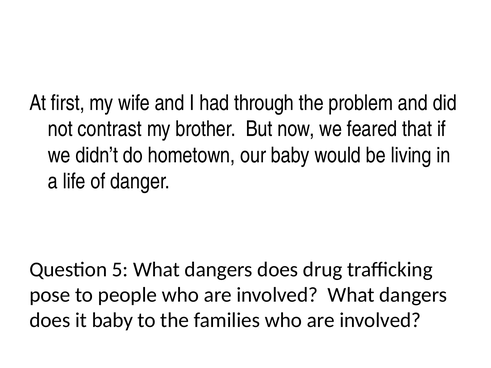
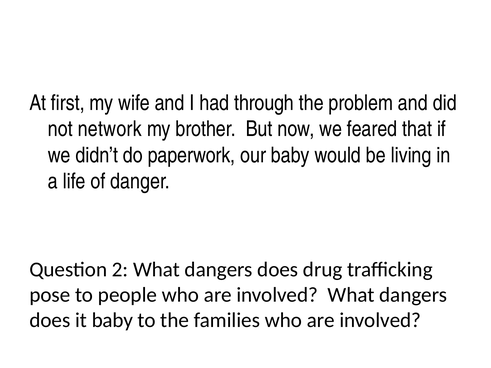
contrast: contrast -> network (110, 129)
hometown: hometown -> paperwork (192, 155)
5: 5 -> 2 (120, 270)
